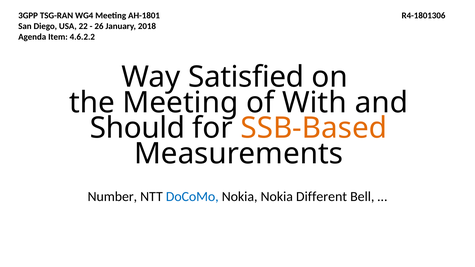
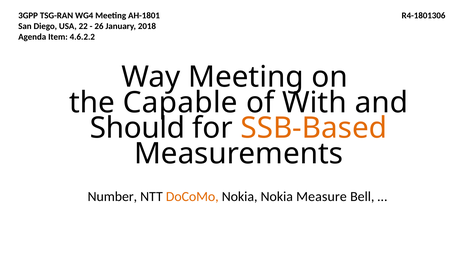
Way Satisfied: Satisfied -> Meeting (246, 77)
the Meeting: Meeting -> Capable (180, 103)
DoCoMo colour: blue -> orange (192, 197)
Different: Different -> Measure (321, 197)
